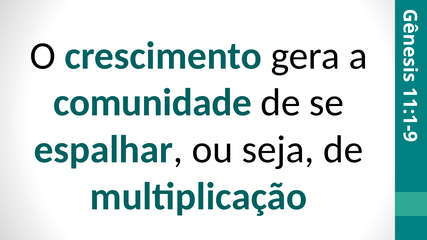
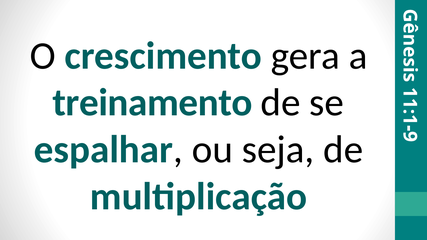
comunidade: comunidade -> treinamento (152, 103)
